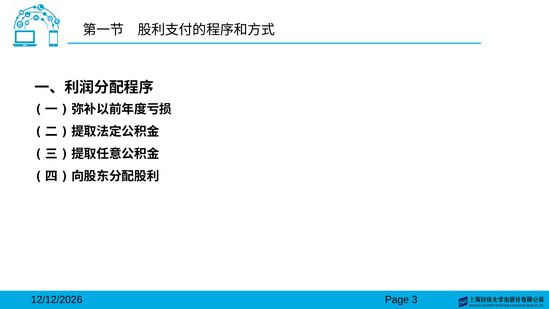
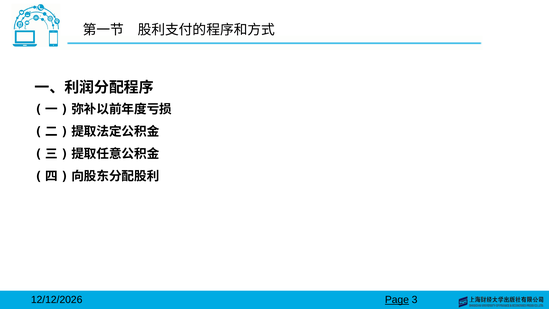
Page underline: none -> present (397, 300)
